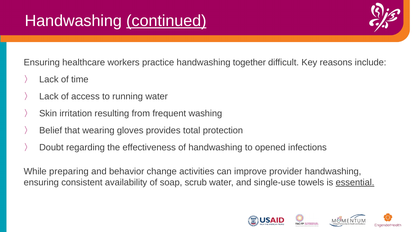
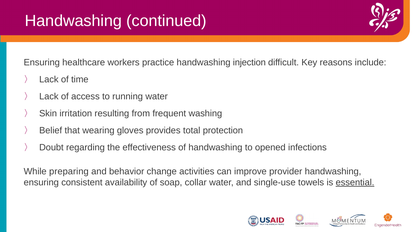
continued underline: present -> none (166, 21)
together: together -> injection (249, 63)
scrub: scrub -> collar (196, 183)
